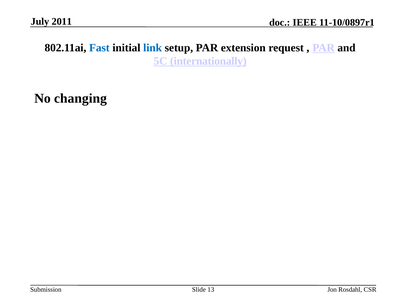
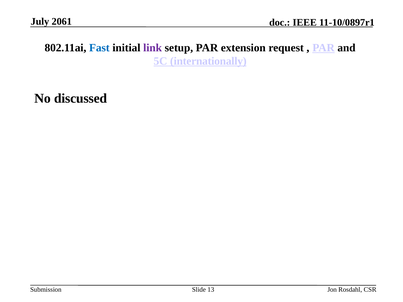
2011: 2011 -> 2061 (62, 21)
link colour: blue -> purple (153, 48)
changing: changing -> discussed (81, 98)
